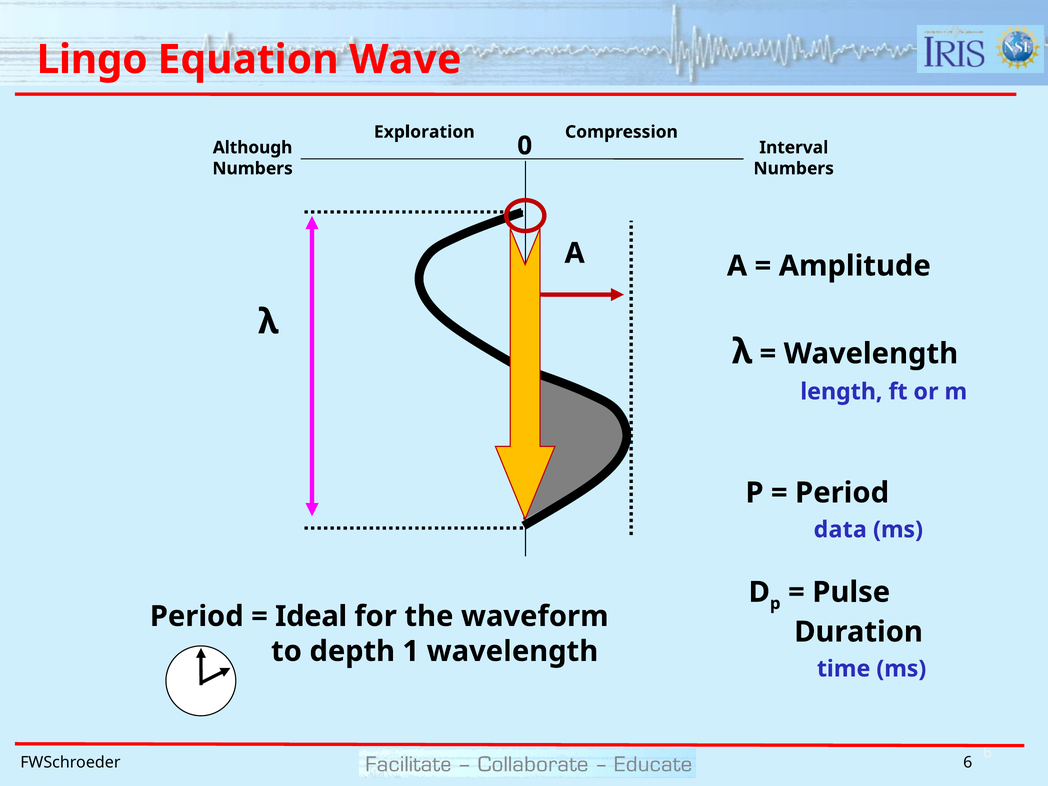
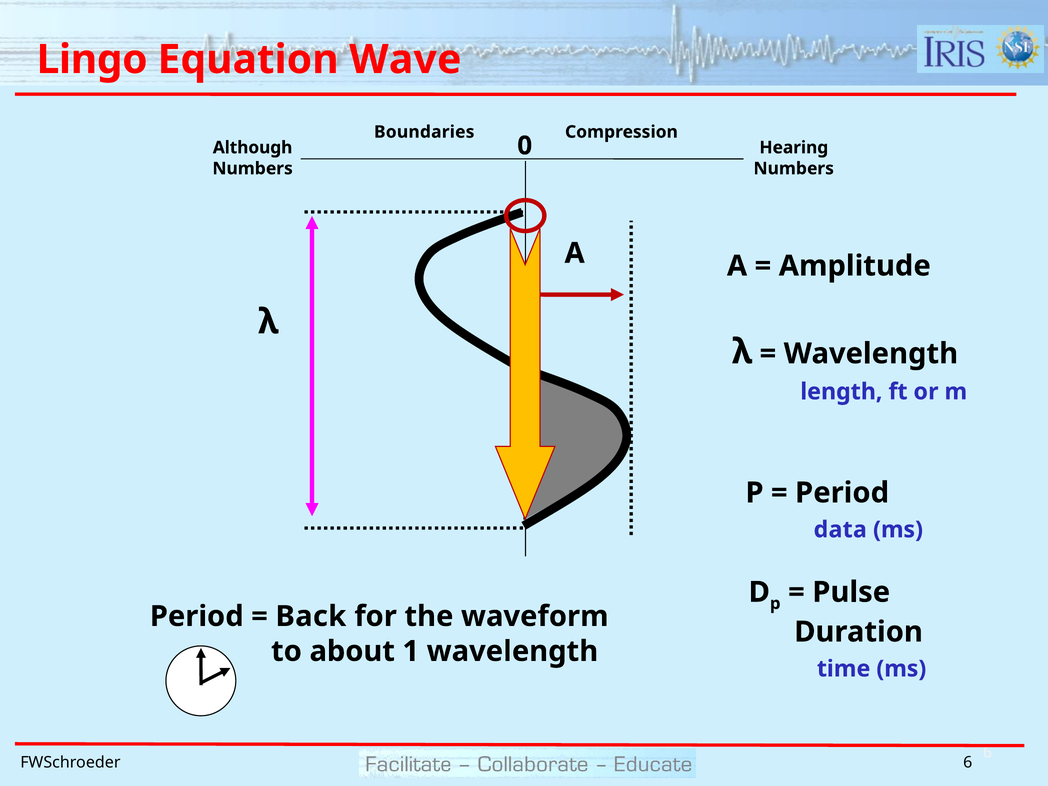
Exploration: Exploration -> Boundaries (424, 132)
Interval: Interval -> Hearing (794, 148)
Ideal: Ideal -> Back (311, 616)
depth: depth -> about (352, 651)
